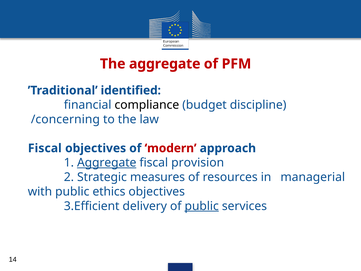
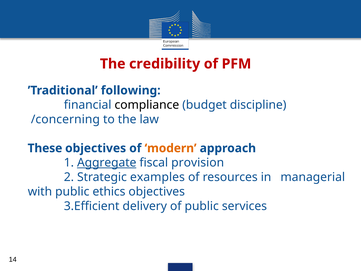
The aggregate: aggregate -> credibility (165, 64)
identified: identified -> following (131, 90)
Fiscal: Fiscal -> These (45, 148)
modern colour: red -> orange (171, 148)
measures: measures -> examples (157, 177)
public underline: present -> none (202, 206)
